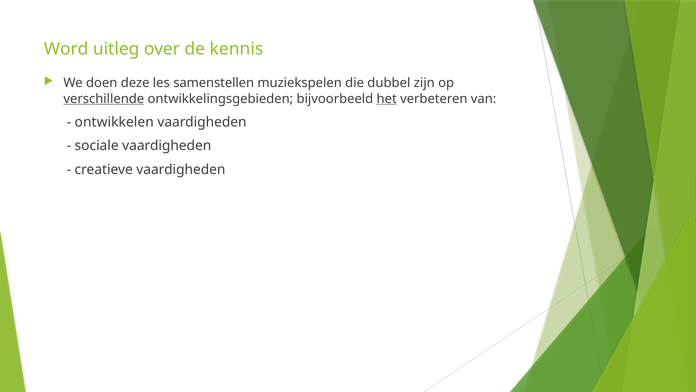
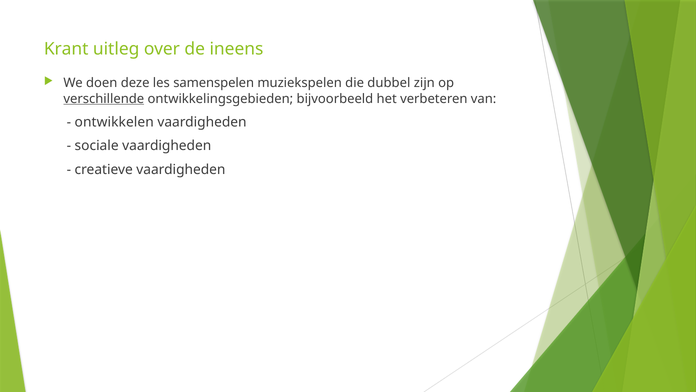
Word: Word -> Krant (66, 49)
kennis: kennis -> ineens (236, 49)
samenstellen: samenstellen -> samenspelen (214, 83)
het underline: present -> none (387, 99)
